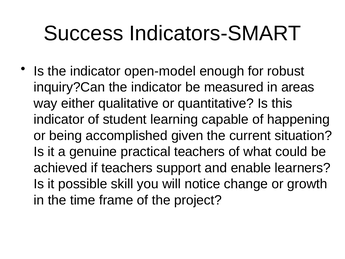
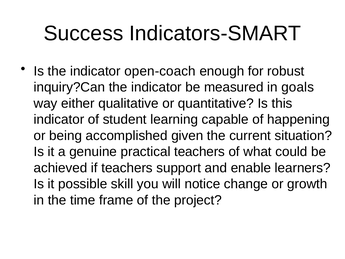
open-model: open-model -> open-coach (160, 71)
areas: areas -> goals (298, 87)
